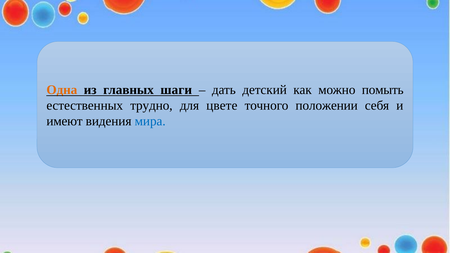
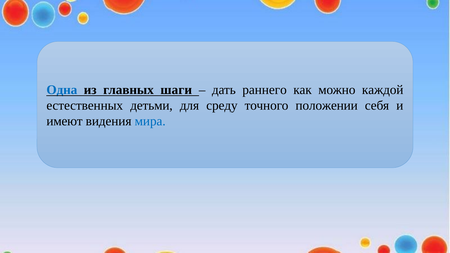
Одна colour: orange -> blue (62, 90)
детский: детский -> раннего (265, 90)
помыть: помыть -> каждой (383, 90)
трудно: трудно -> детьми (151, 106)
цвете: цвете -> среду (222, 106)
